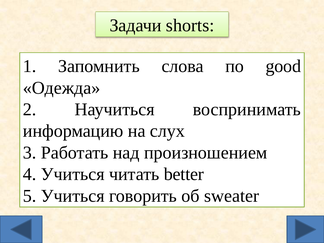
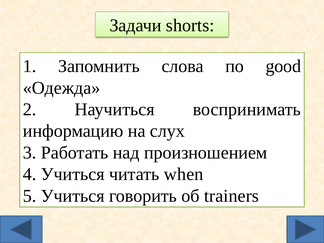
better: better -> when (184, 174)
sweater: sweater -> trainers (232, 196)
